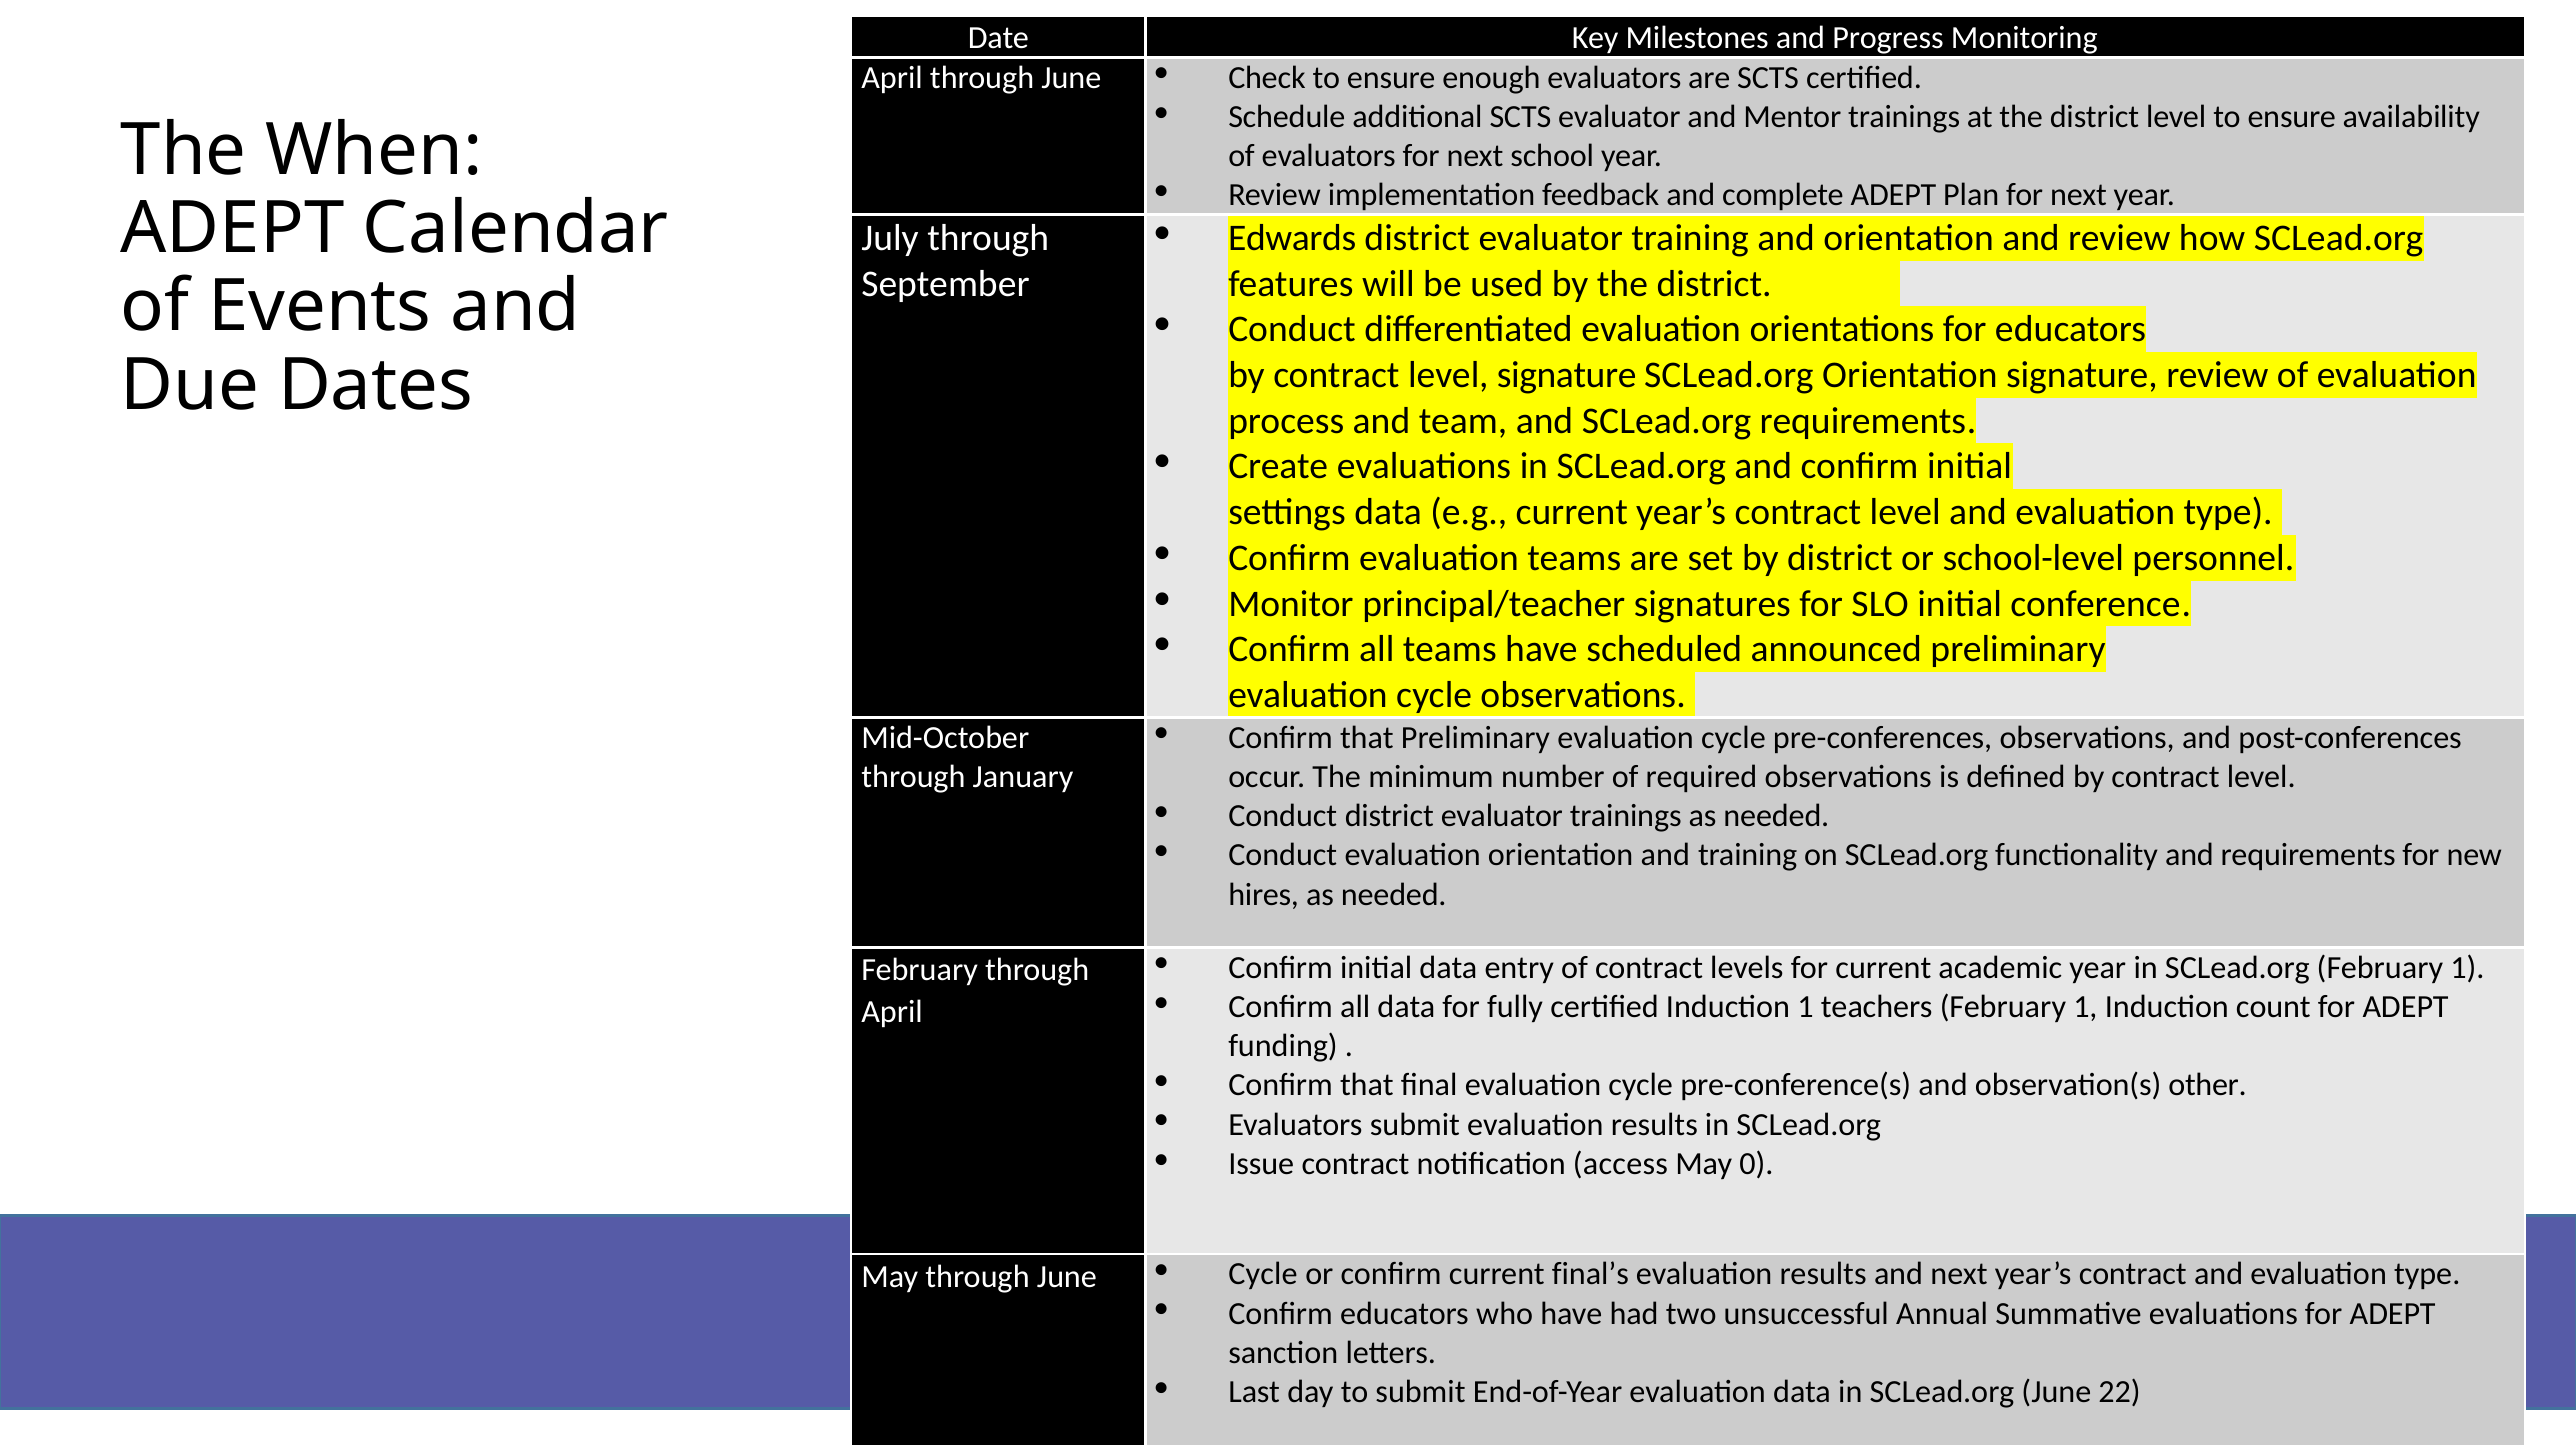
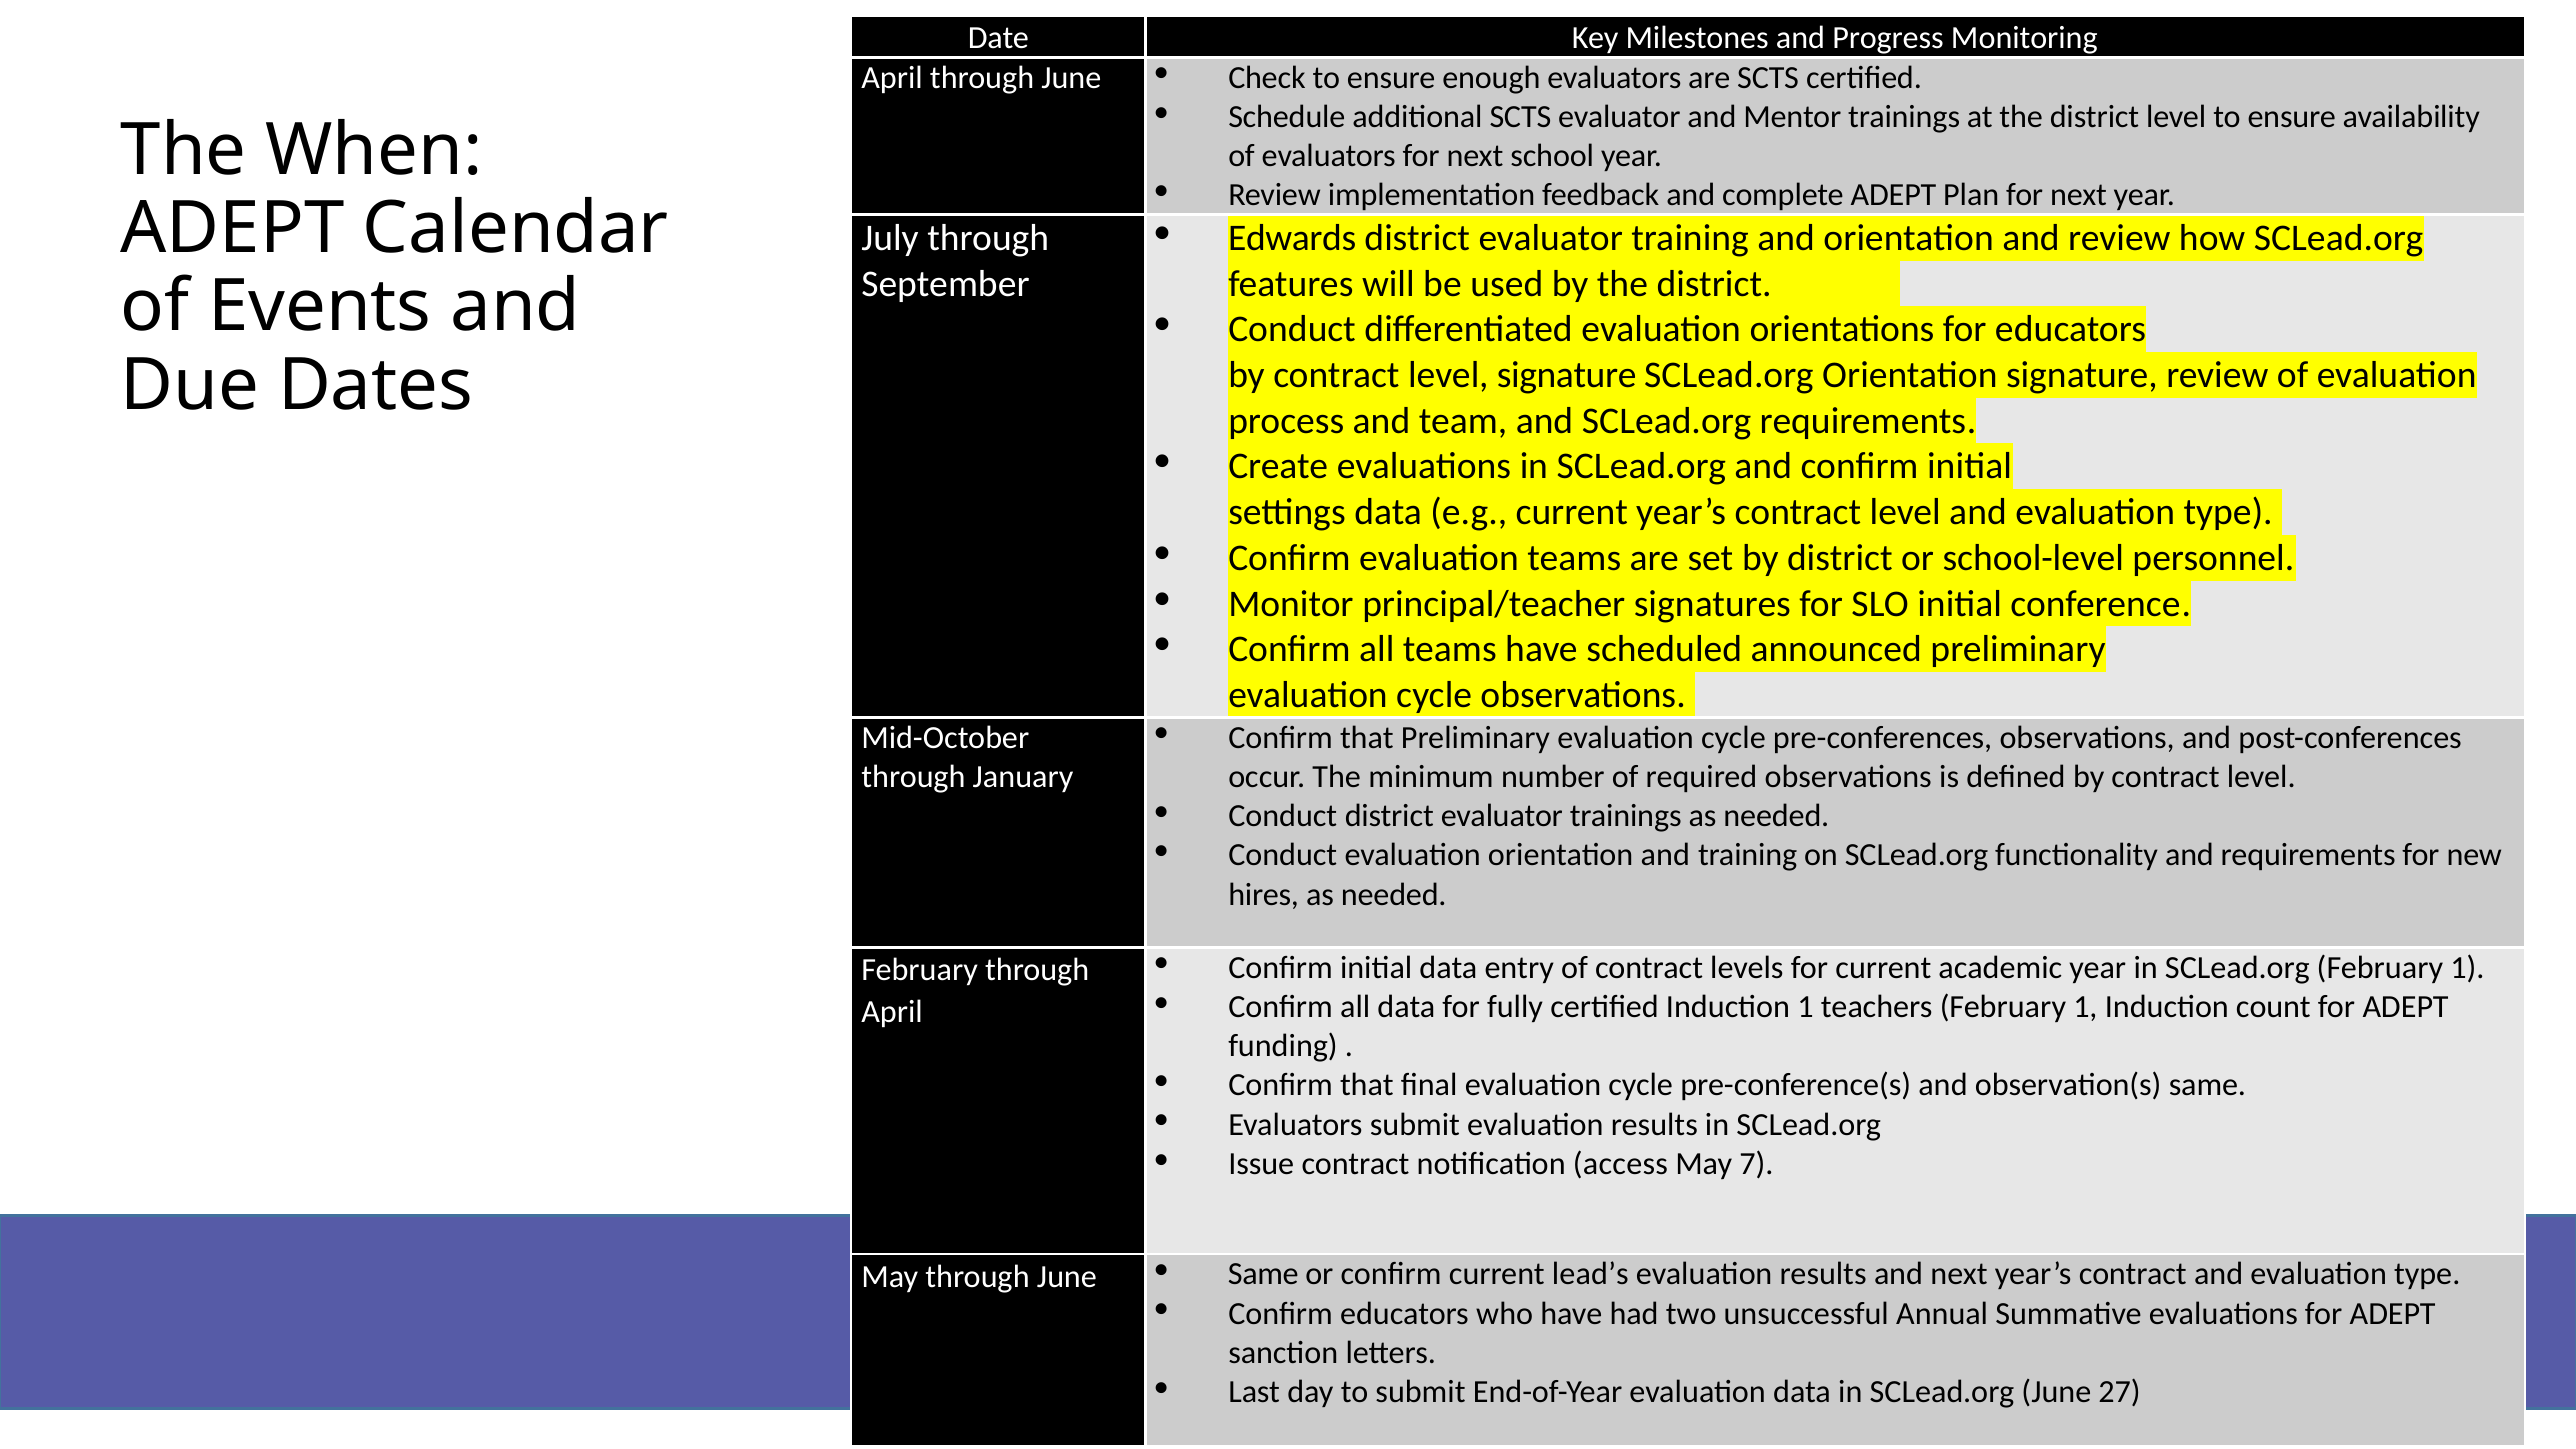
observation(s other: other -> same (2207, 1085)
0: 0 -> 7 (1756, 1164)
Cycle: Cycle -> Same (1263, 1274)
final’s: final’s -> lead’s (1590, 1274)
22: 22 -> 27 (2120, 1392)
